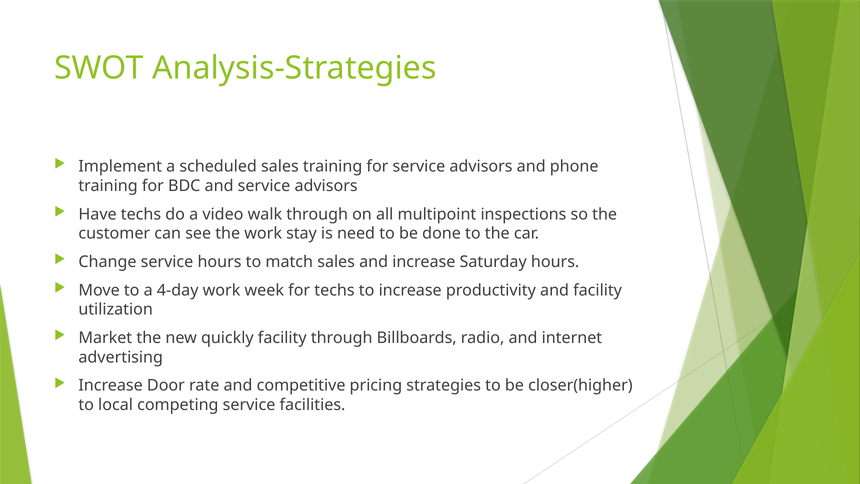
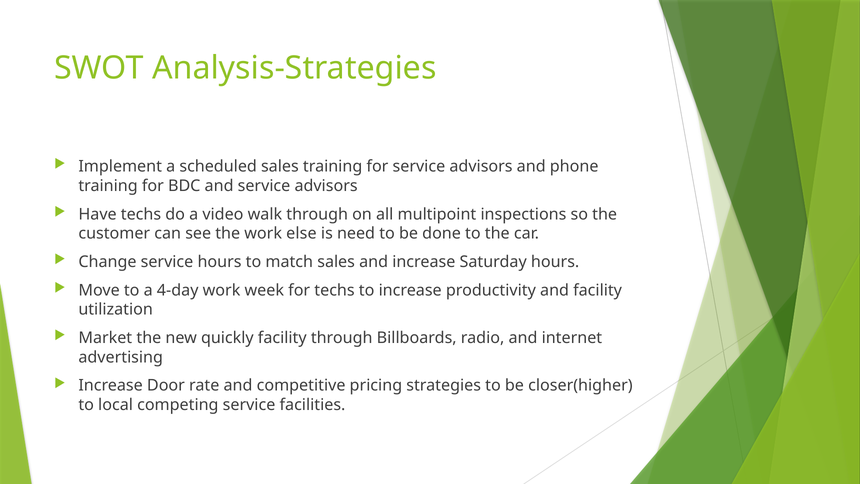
stay: stay -> else (301, 233)
